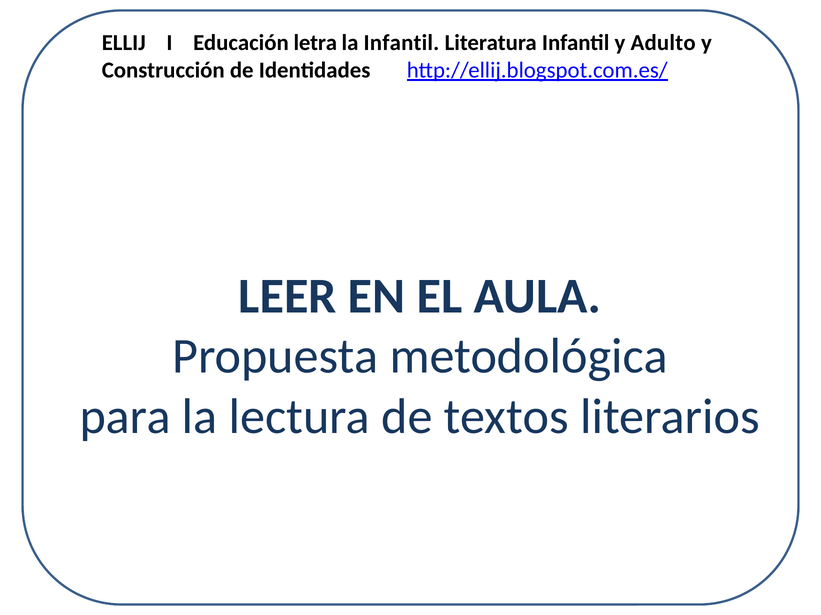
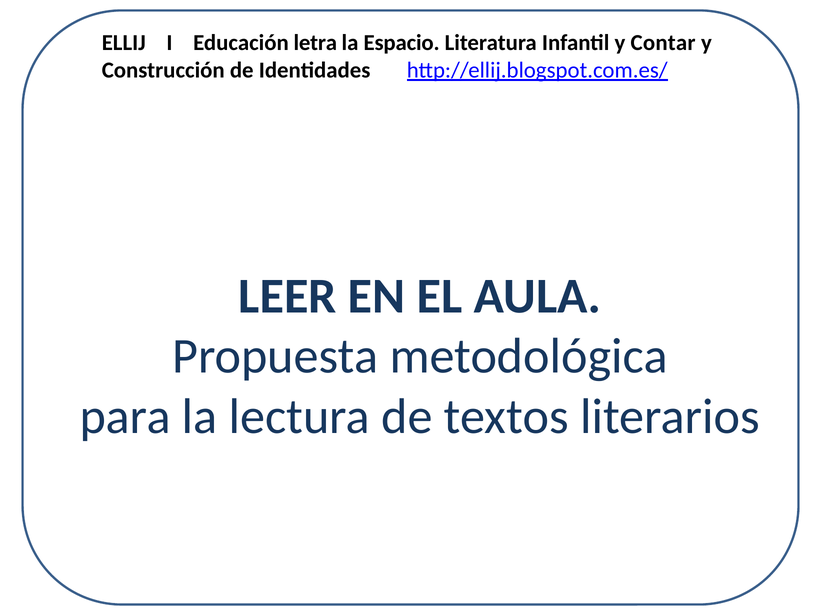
la Infantil: Infantil -> Espacio (402, 43)
Adulto: Adulto -> Contar (663, 43)
